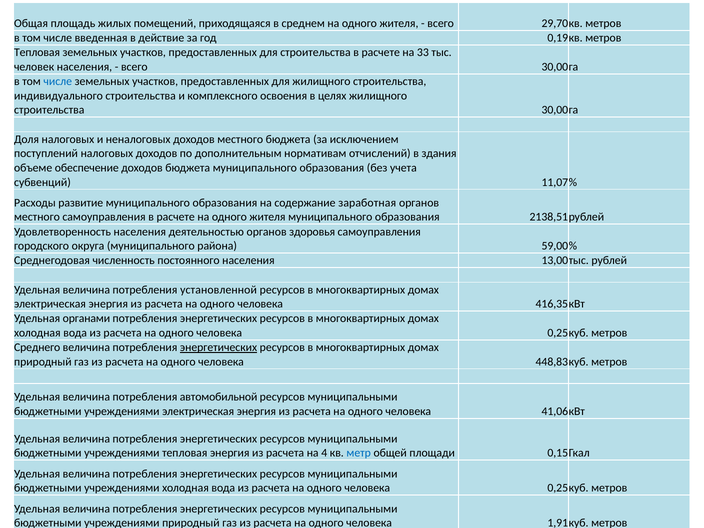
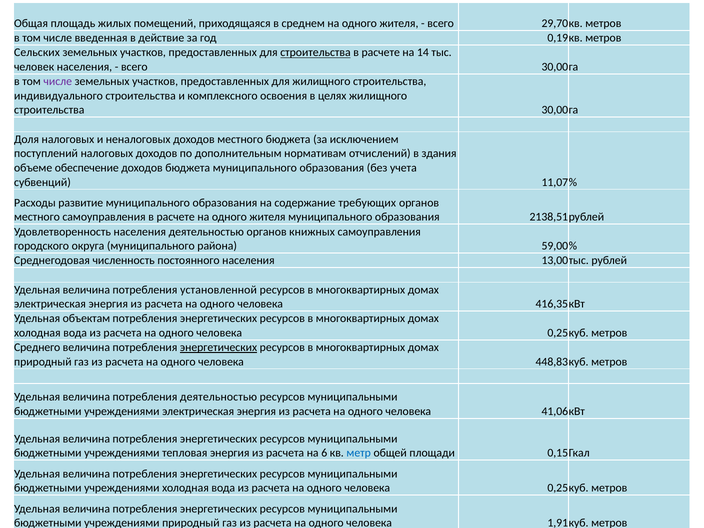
Тепловая: Тепловая -> Сельских (37, 53)
строительства underline: none -> present (315, 53)
33: 33 -> 14 (423, 53)
числе colour: blue -> purple (58, 81)
заработная: заработная -> требующих (367, 203)
здоровья: здоровья -> книжных (312, 232)
органами: органами -> объектам (86, 319)
потребления автомобильной: автомобильной -> деятельностью (218, 397)
4: 4 -> 6 (324, 453)
